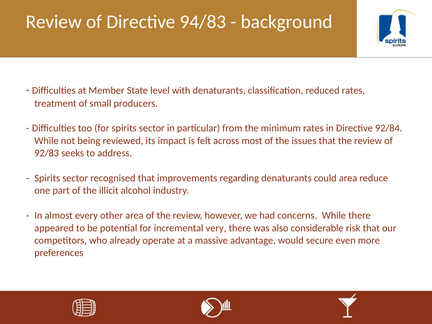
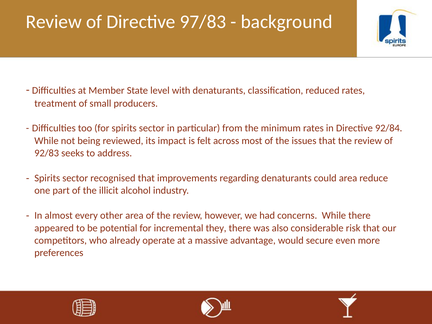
94/83: 94/83 -> 97/83 (203, 22)
very: very -> they (216, 228)
